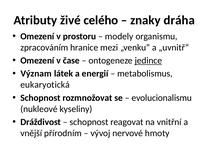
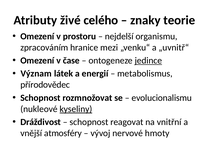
dráha: dráha -> teorie (179, 20)
modely: modely -> nejdelší (119, 36)
eukaryotická: eukaryotická -> přírodovědec (45, 85)
kyseliny underline: none -> present (76, 109)
přírodním: přírodním -> atmosféry (63, 133)
